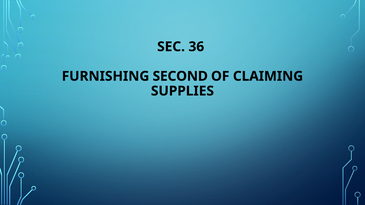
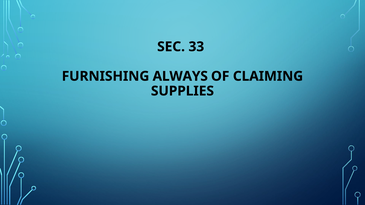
36: 36 -> 33 (196, 47)
SECOND: SECOND -> ALWAYS (180, 76)
